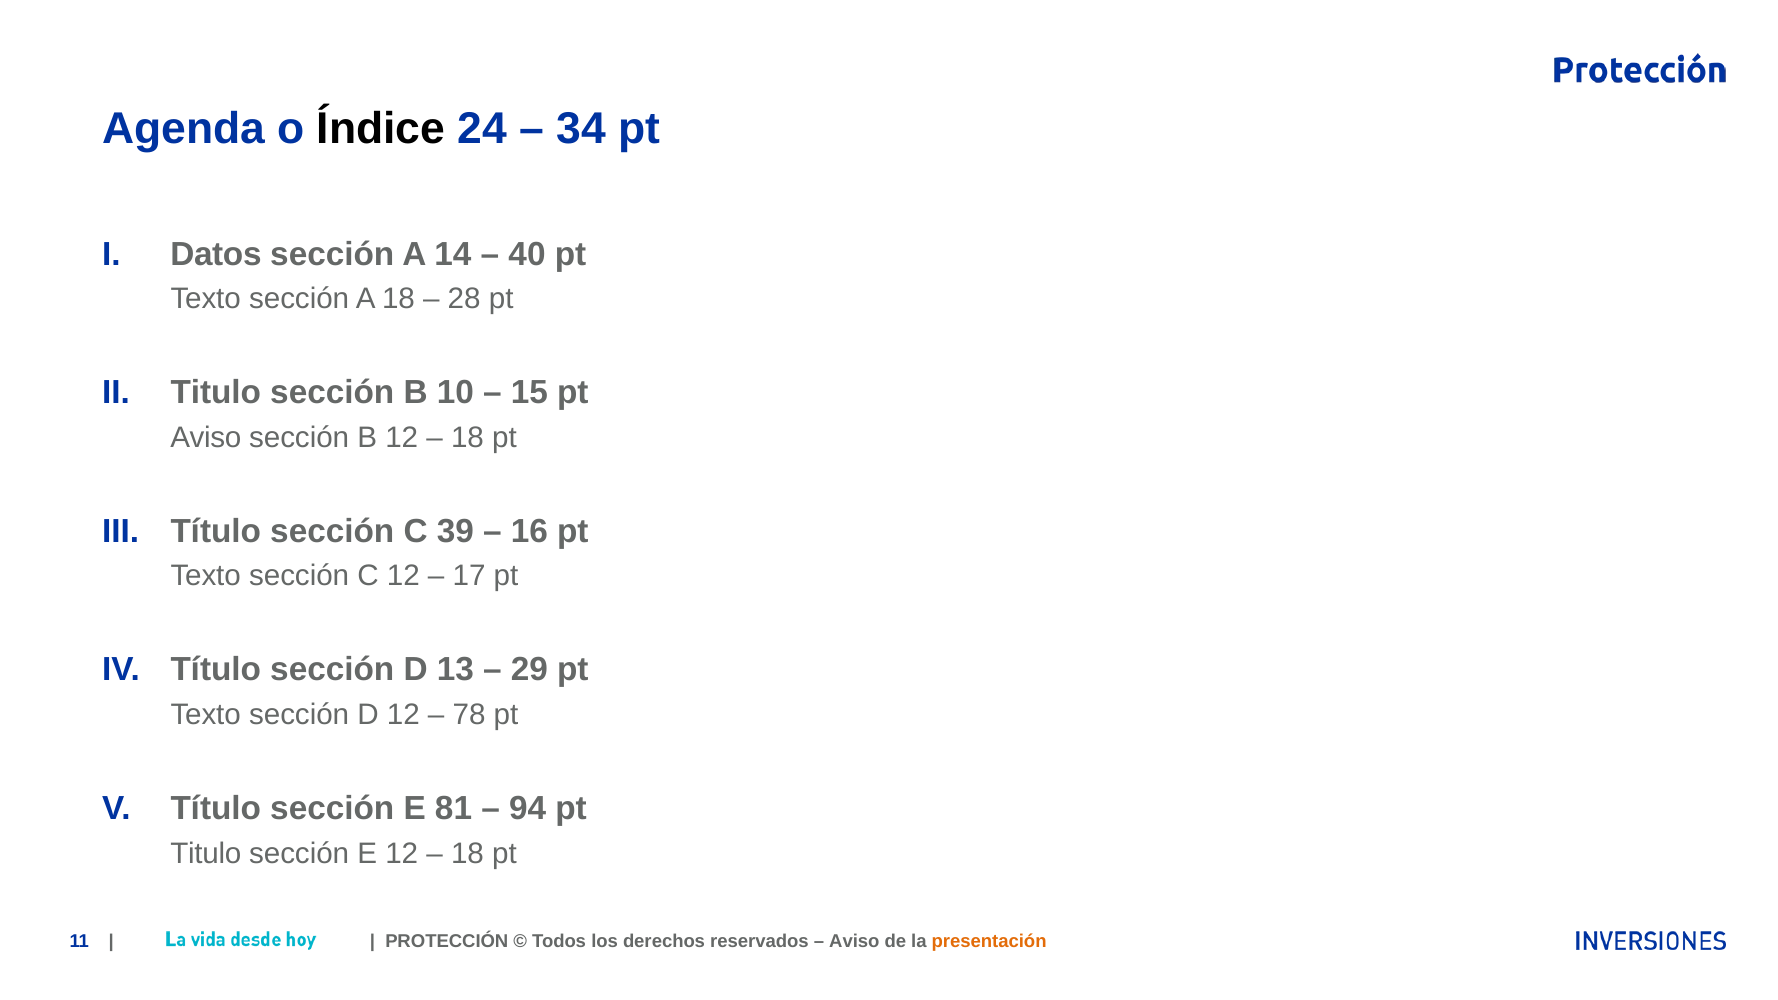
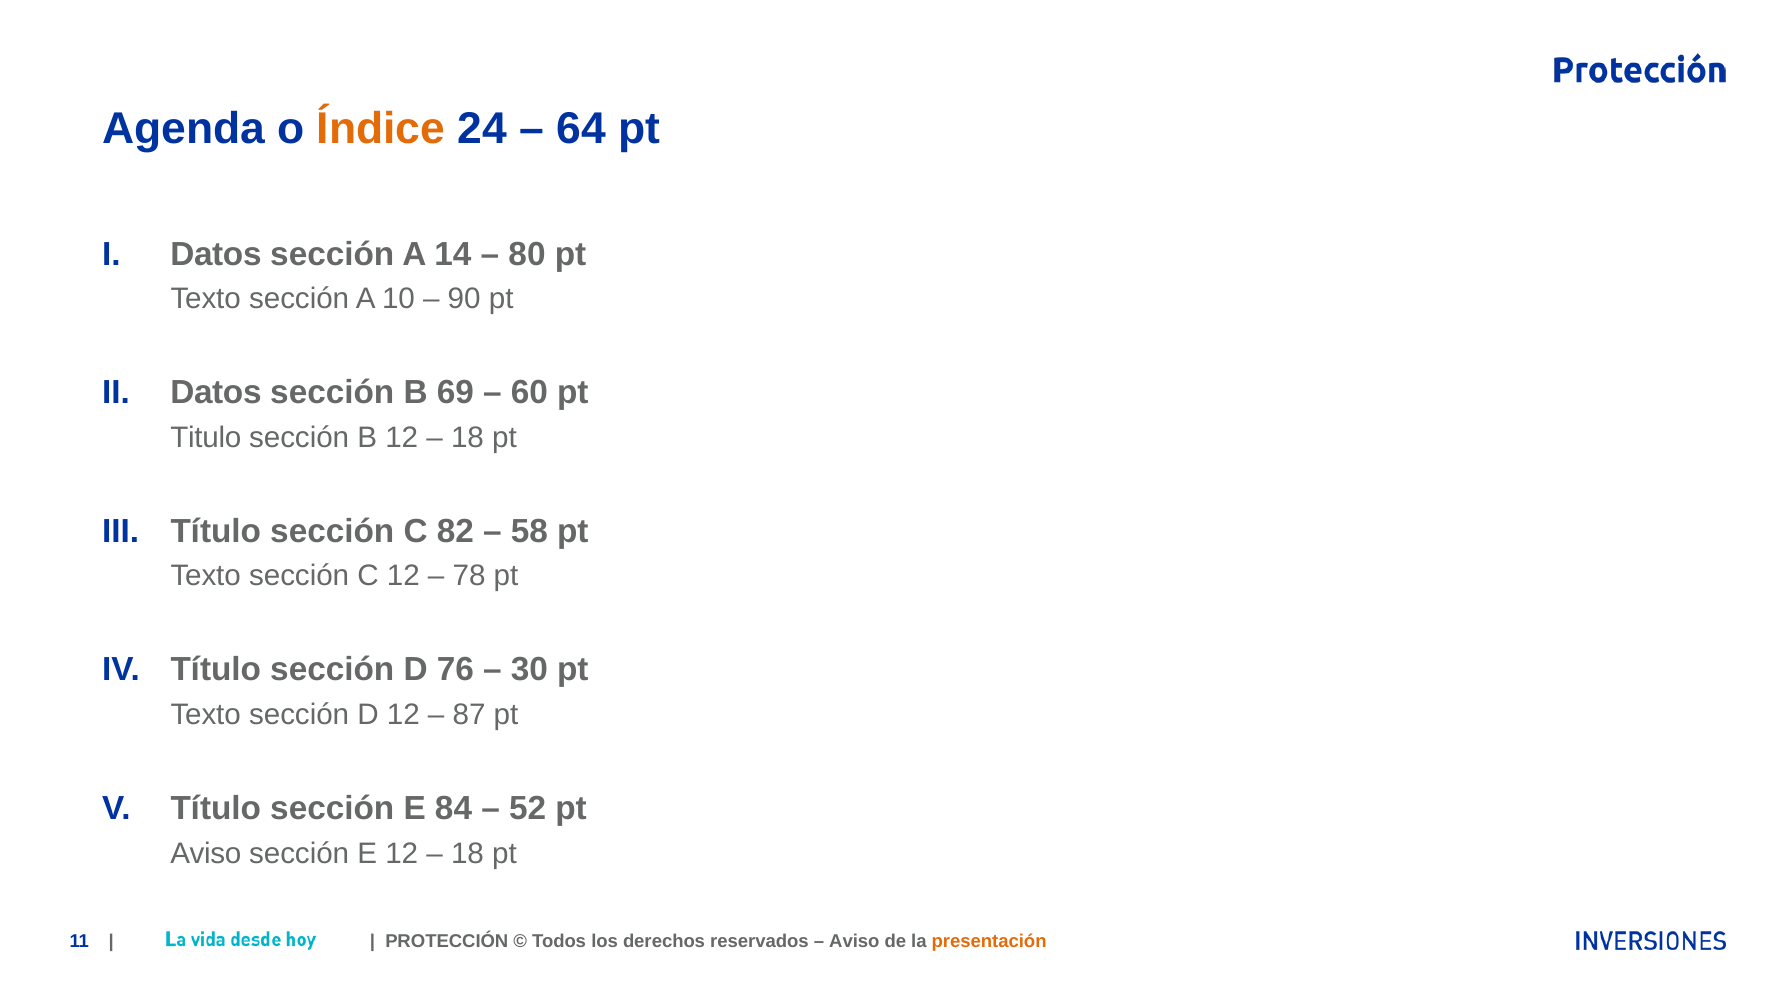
Índice colour: black -> orange (381, 129)
34: 34 -> 64 (581, 129)
40: 40 -> 80 (527, 254)
A 18: 18 -> 10 (398, 299)
28: 28 -> 90 (464, 299)
Titulo: Titulo -> Datos (216, 393)
10: 10 -> 69 (455, 393)
15: 15 -> 60 (529, 393)
Aviso: Aviso -> Titulo (206, 438)
39: 39 -> 82 (455, 532)
16: 16 -> 58 (529, 532)
17: 17 -> 78 (469, 576)
13: 13 -> 76 (455, 670)
29: 29 -> 30 (529, 670)
78: 78 -> 87 (469, 715)
81: 81 -> 84 (453, 809)
94: 94 -> 52 (528, 809)
Titulo: Titulo -> Aviso (206, 854)
